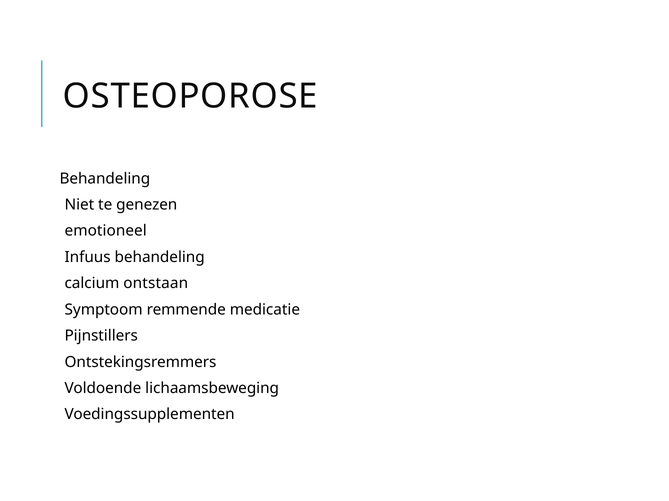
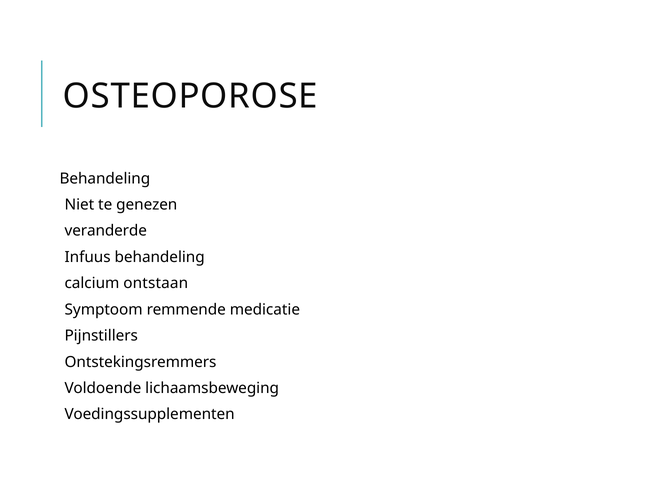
emotioneel: emotioneel -> veranderde (106, 231)
